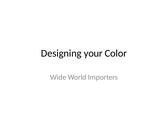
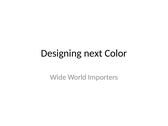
your: your -> next (93, 53)
